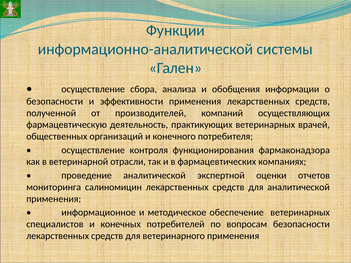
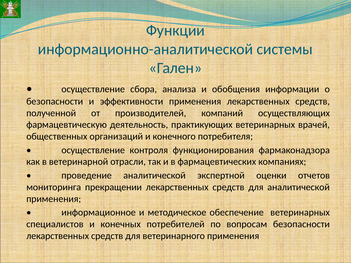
салиномицин: салиномицин -> прекращении (113, 187)
